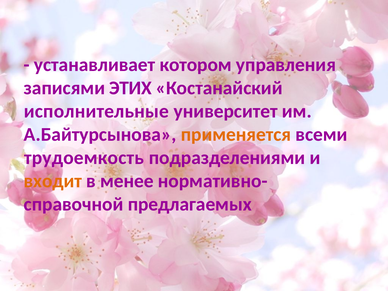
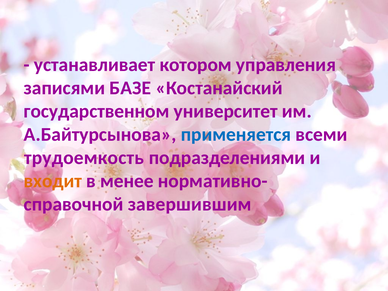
ЭТИХ: ЭТИХ -> БАЗЕ (130, 88)
исполнительные: исполнительные -> государственном (97, 111)
применяется colour: orange -> blue (236, 134)
предлагаемых: предлагаемых -> завершившим (190, 204)
